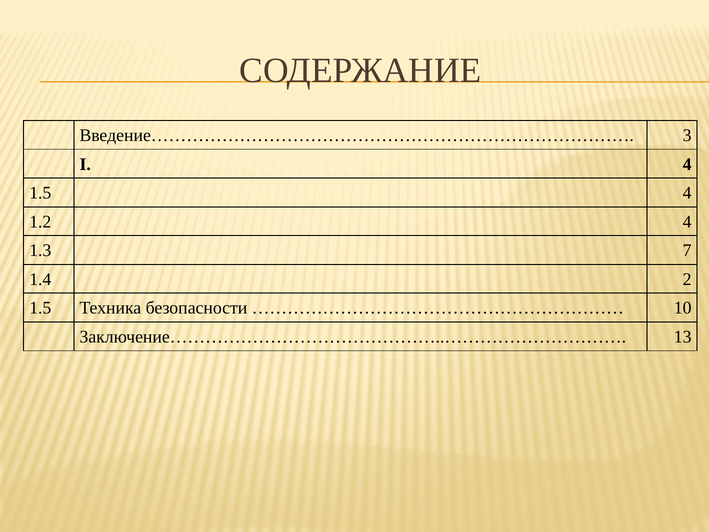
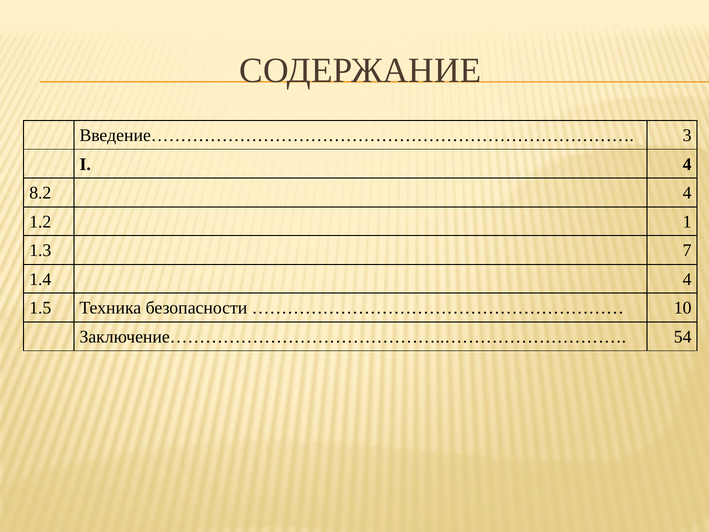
1.5: 1.5 -> 8.2 (40, 193)
1.2 4: 4 -> 1 (687, 222)
1.4 2: 2 -> 4 (687, 279)
13: 13 -> 54 (683, 337)
